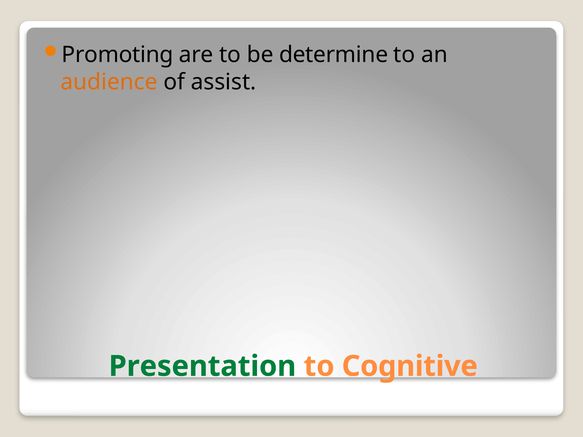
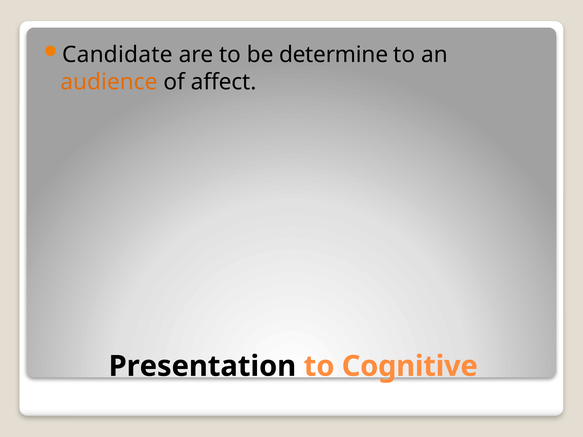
Promoting: Promoting -> Candidate (117, 55)
assist: assist -> affect (224, 82)
Presentation colour: green -> black (202, 366)
